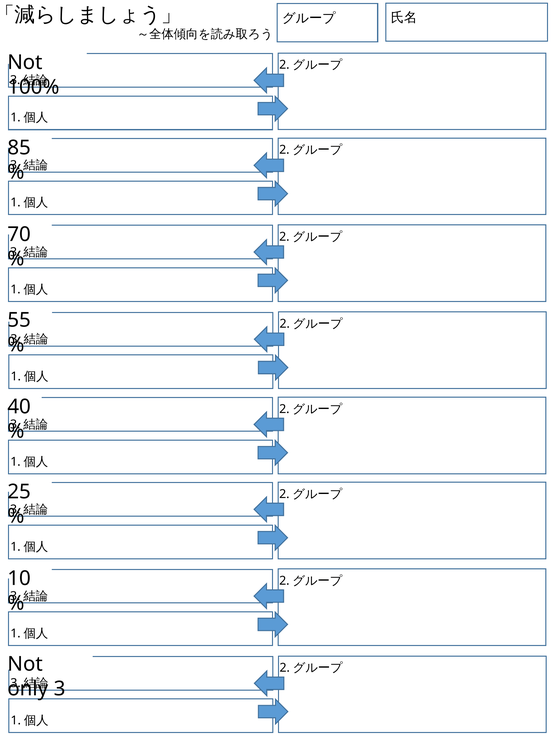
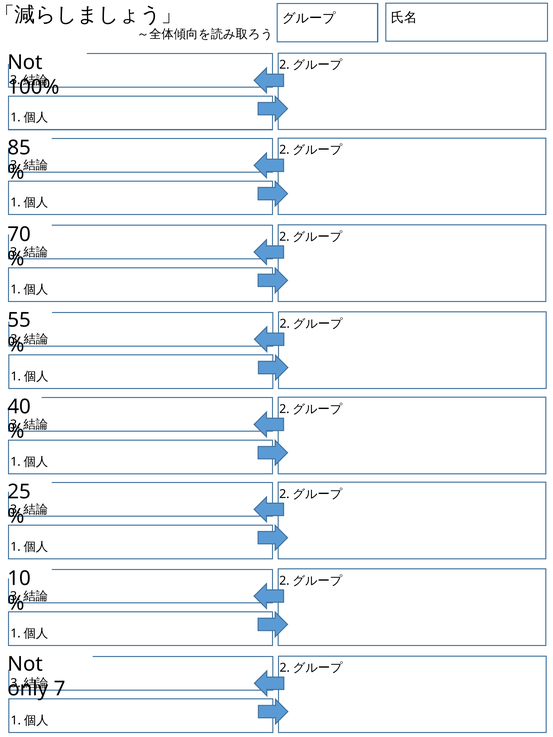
3: 3 -> 7 (60, 689)
